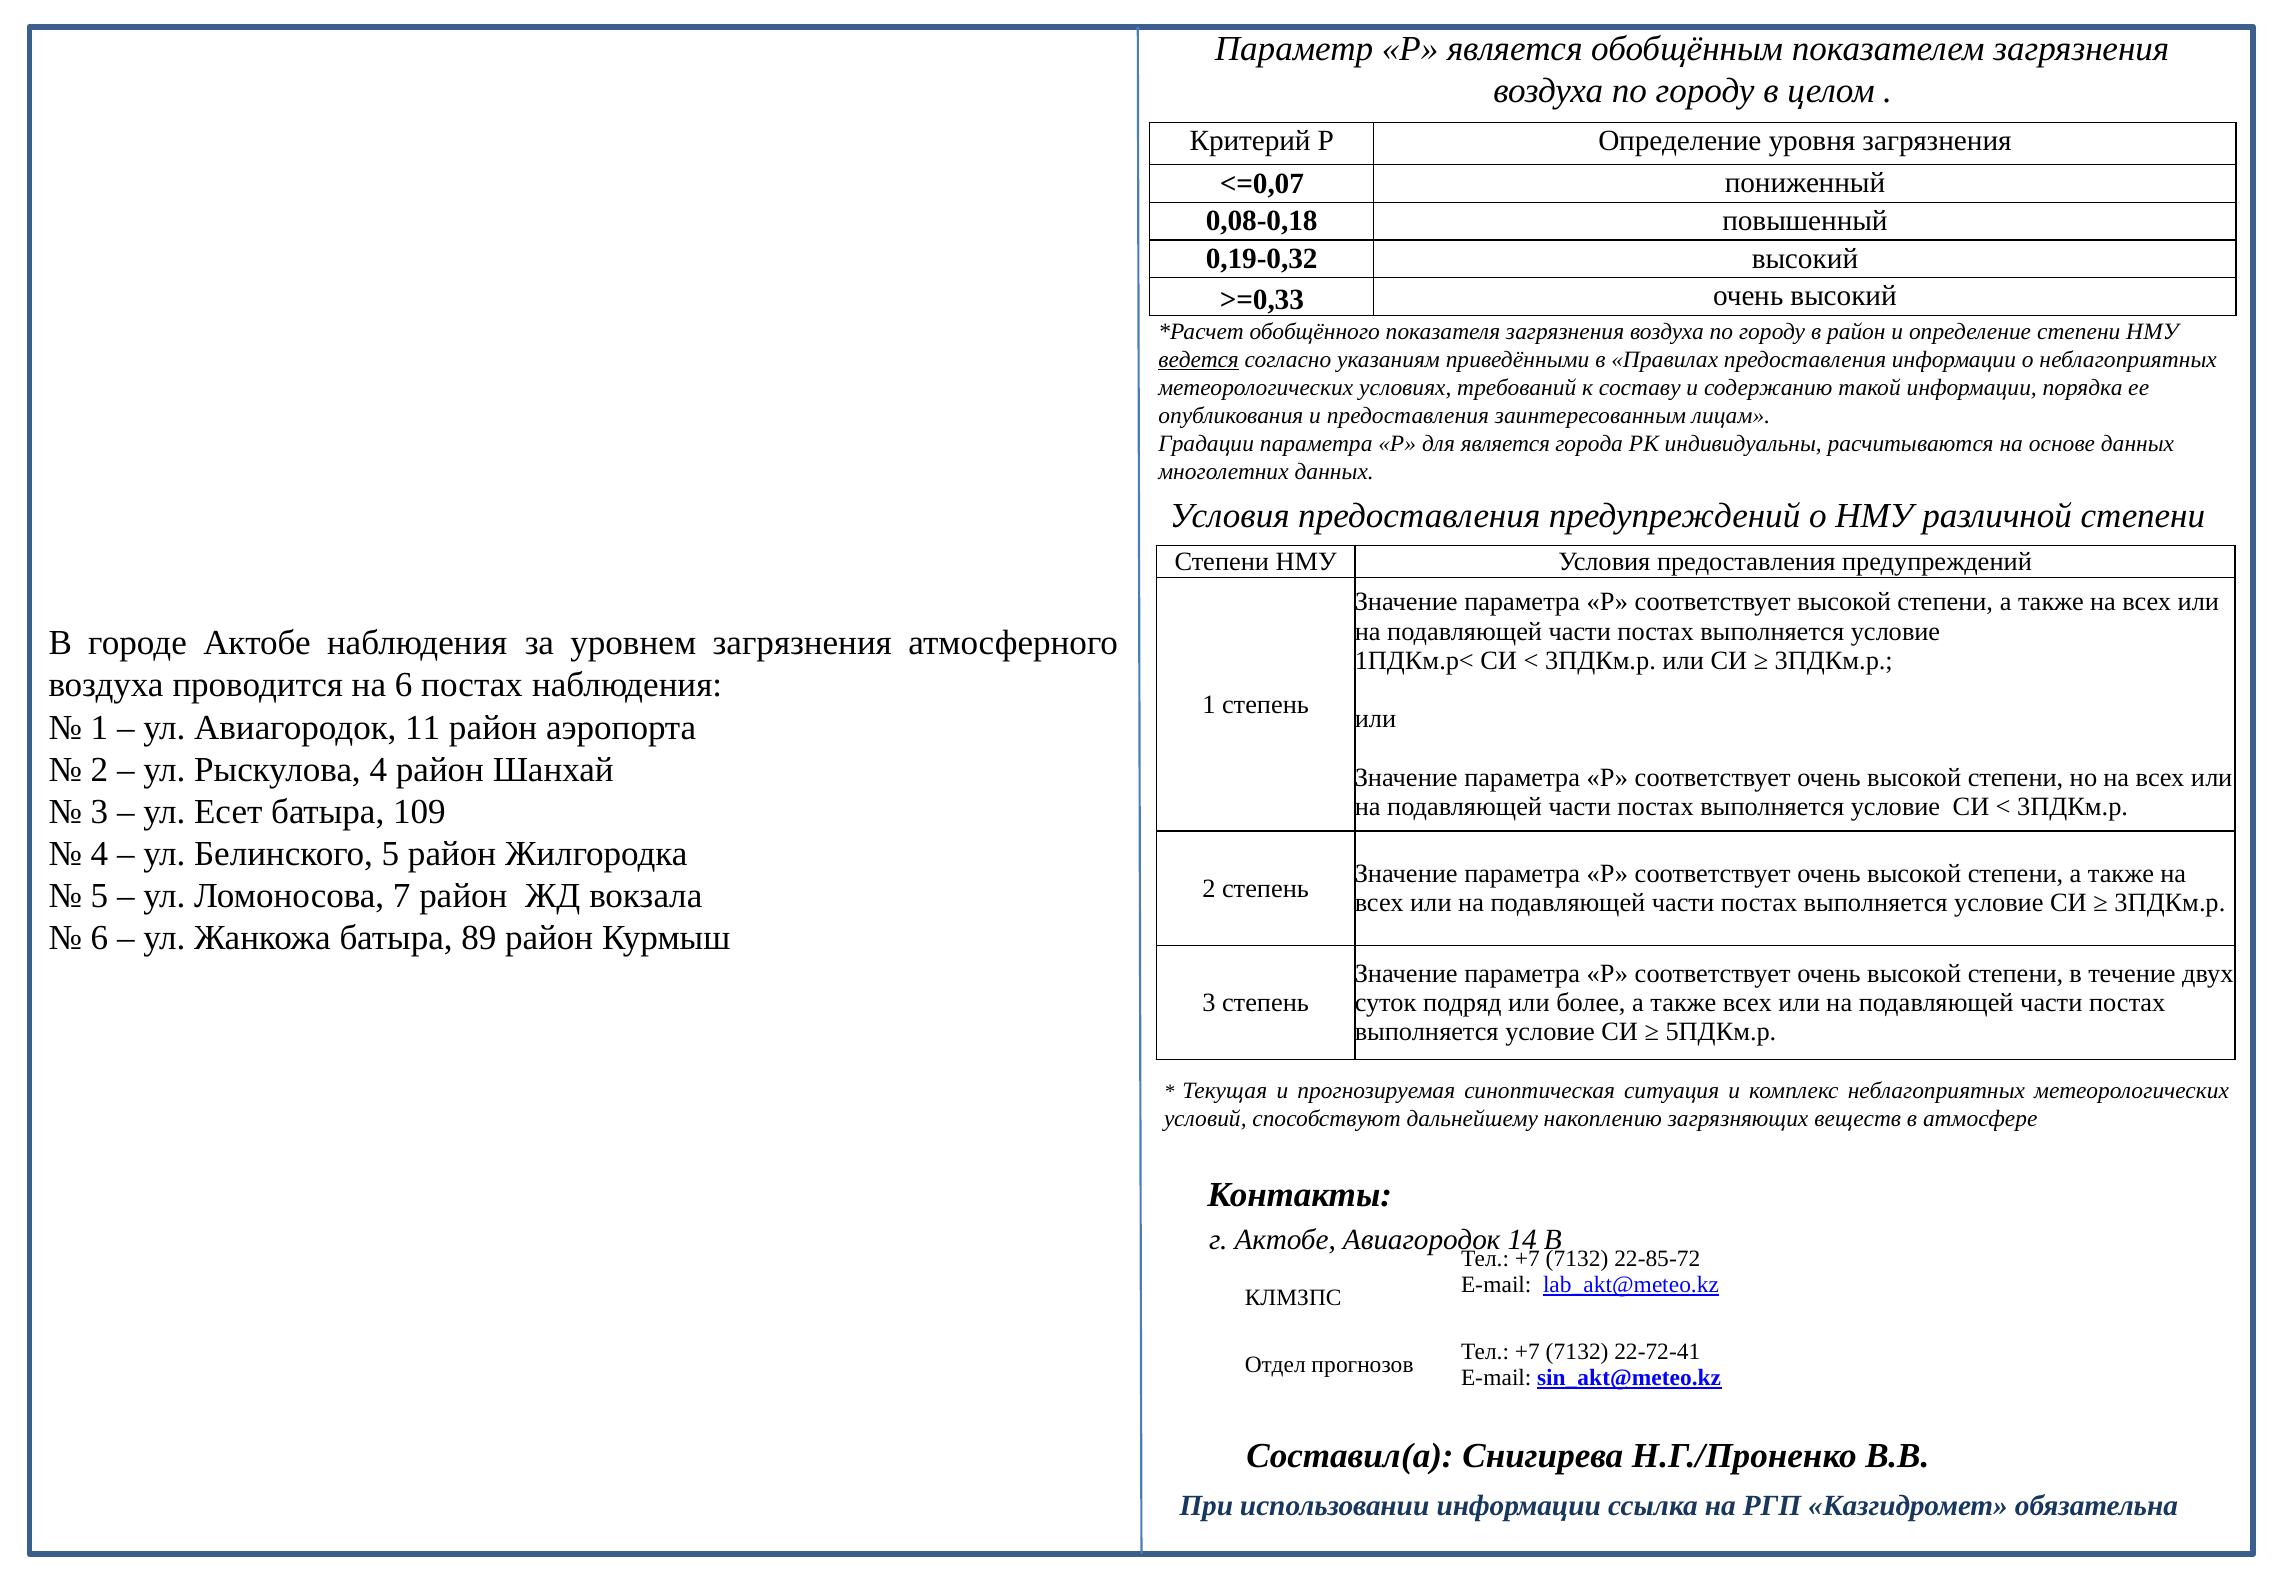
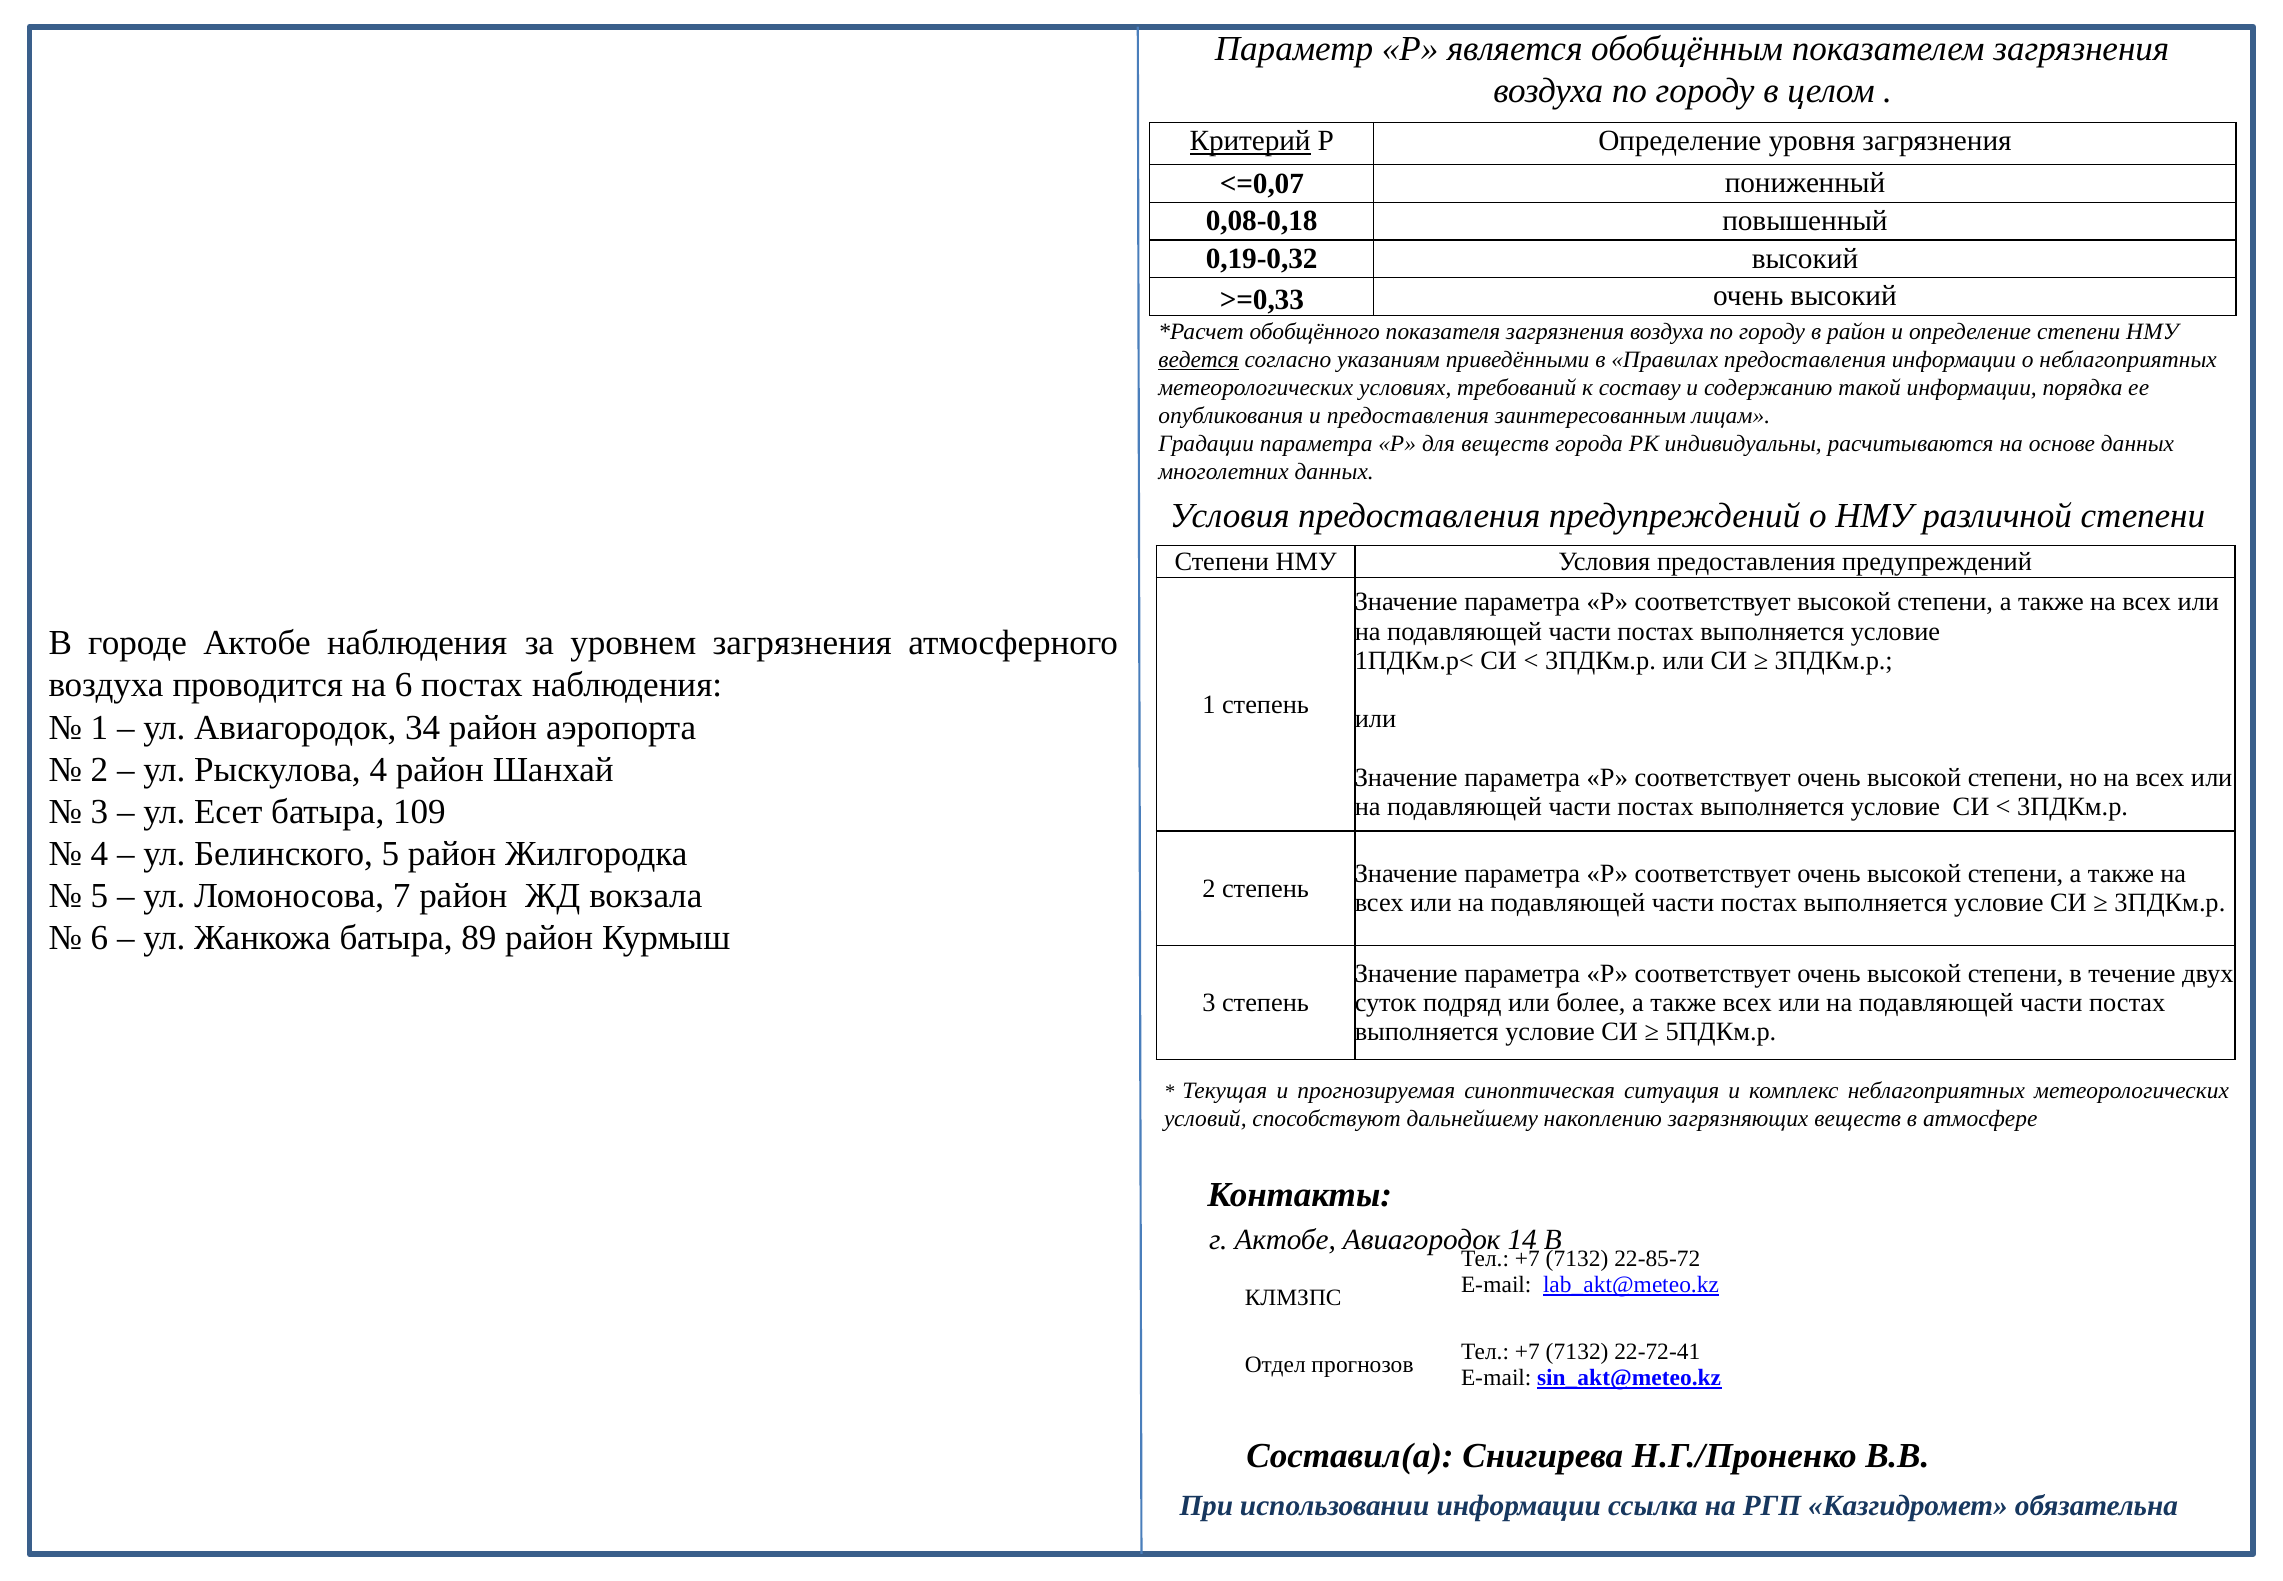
Критерий underline: none -> present (1250, 141)
для является: является -> веществ (1505, 443)
11: 11 -> 34 (423, 727)
